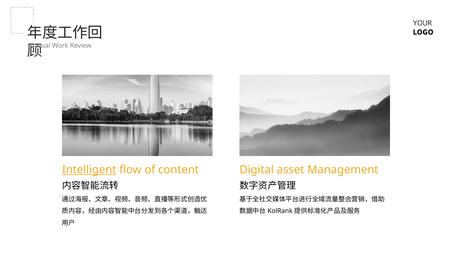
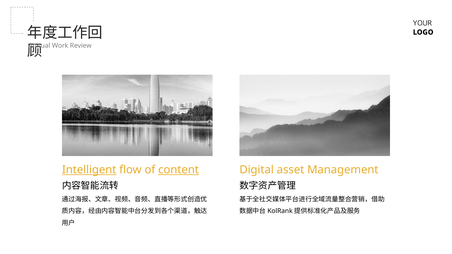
content underline: none -> present (179, 170)
